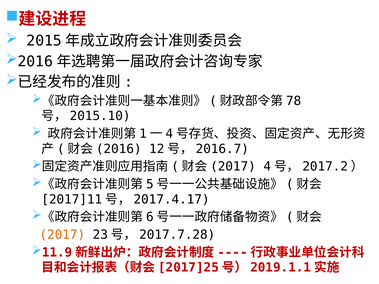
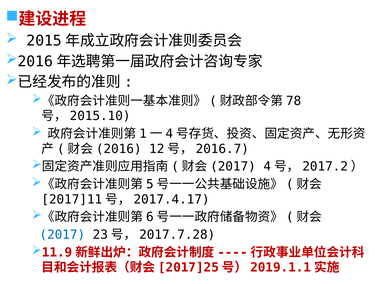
2017 colour: orange -> blue (62, 235)
